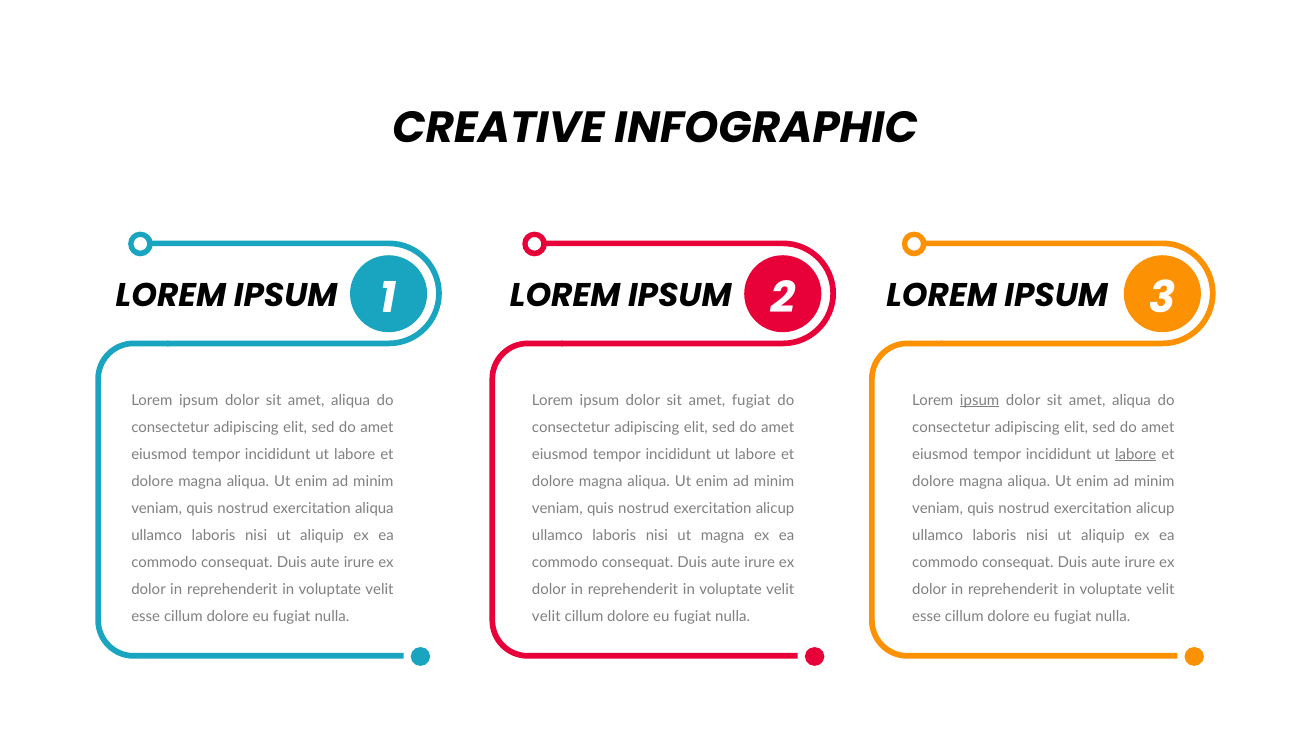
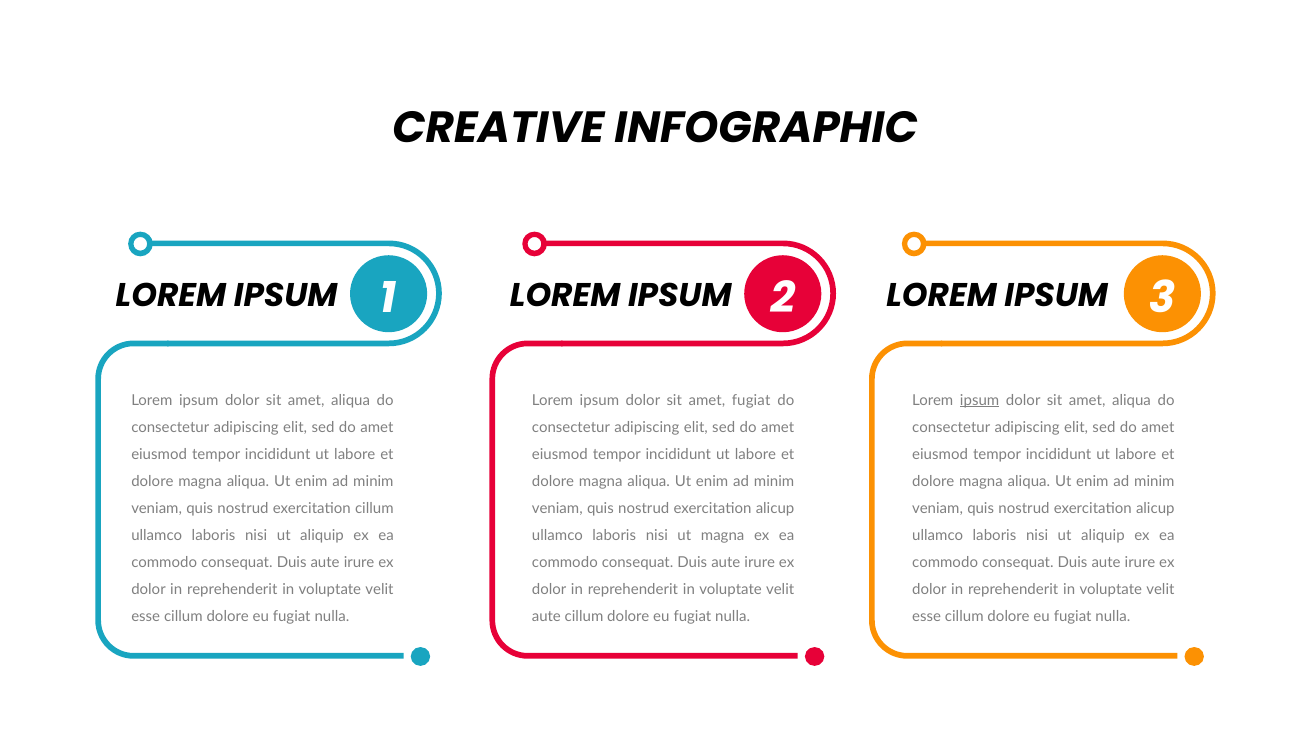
labore underline: present -> none (1136, 454)
exercitation aliqua: aliqua -> cillum (374, 508)
velit: velit -> aute (546, 616)
